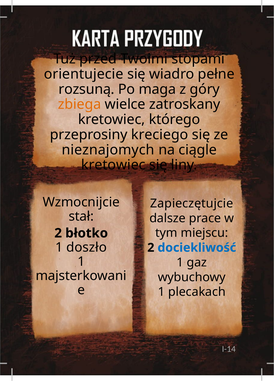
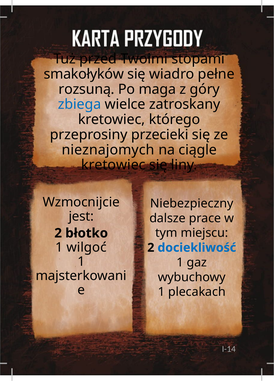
orientujecie: orientujecie -> smakołyków (84, 74)
zbiega colour: orange -> blue (80, 104)
kreciego: kreciego -> przecieki (160, 135)
Zapieczętujcie: Zapieczętujcie -> Niebezpieczny (192, 204)
stał: stał -> jest (81, 217)
doszło: doszło -> wilgoć (87, 248)
